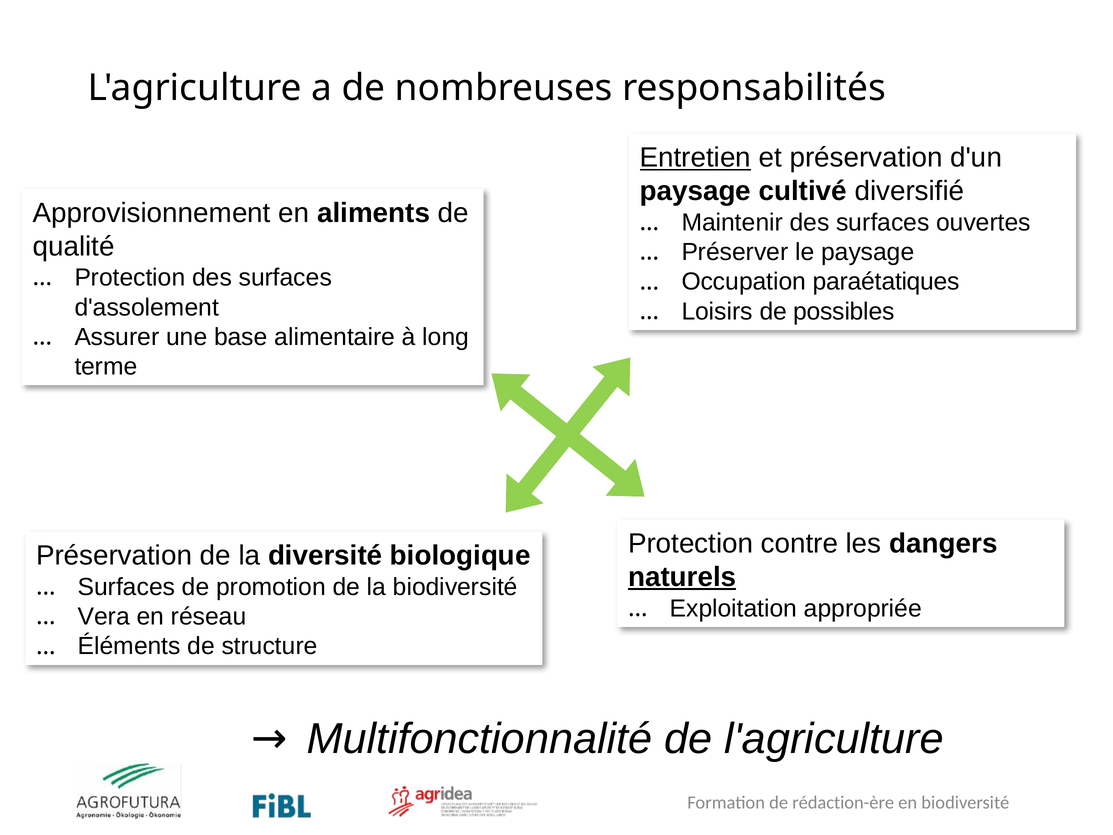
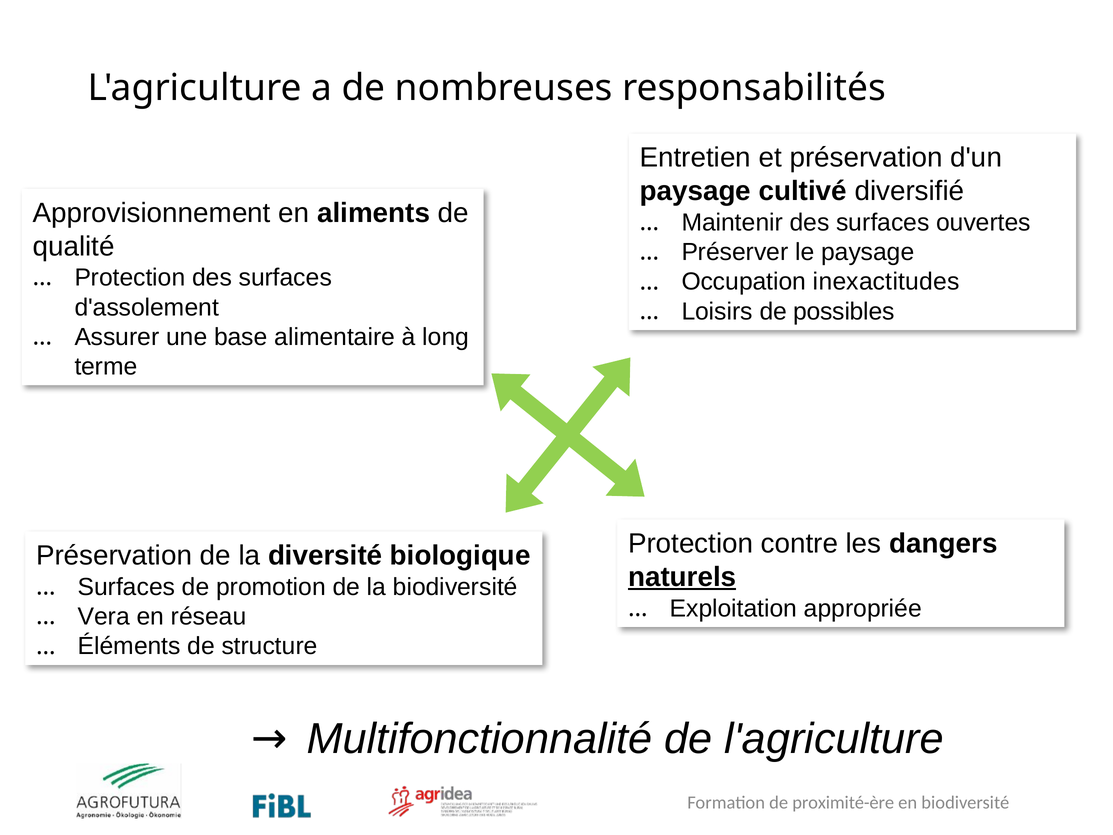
Entretien underline: present -> none (695, 158)
paraétatiques: paraétatiques -> inexactitudes (886, 282)
rédaction-ère: rédaction-ère -> proximité-ère (843, 802)
